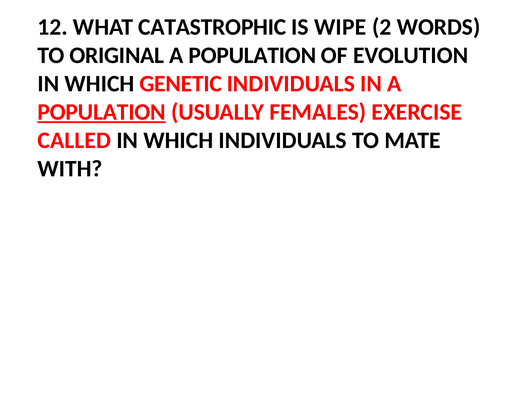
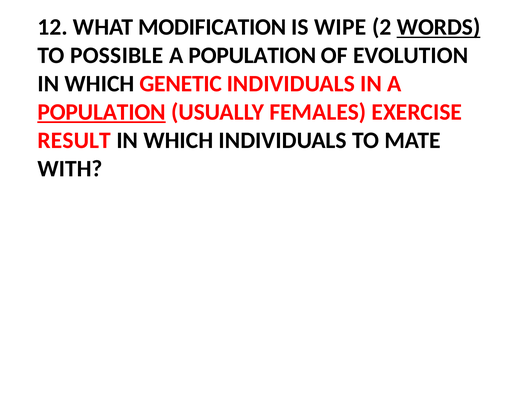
CATASTROPHIC: CATASTROPHIC -> MODIFICATION (212, 27)
WORDS underline: none -> present (439, 27)
ORIGINAL: ORIGINAL -> POSSIBLE (117, 55)
CALLED: CALLED -> RESULT (74, 140)
